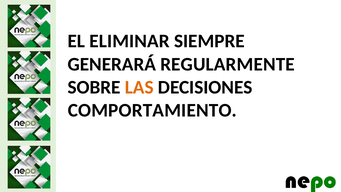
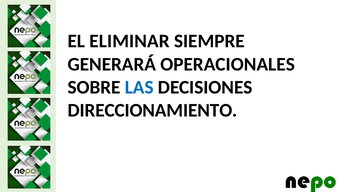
REGULARMENTE: REGULARMENTE -> OPERACIONALES (228, 64)
LAS colour: orange -> blue (139, 87)
COMPORTAMIENTO: COMPORTAMIENTO -> DIRECCIONAMIENTO (152, 110)
